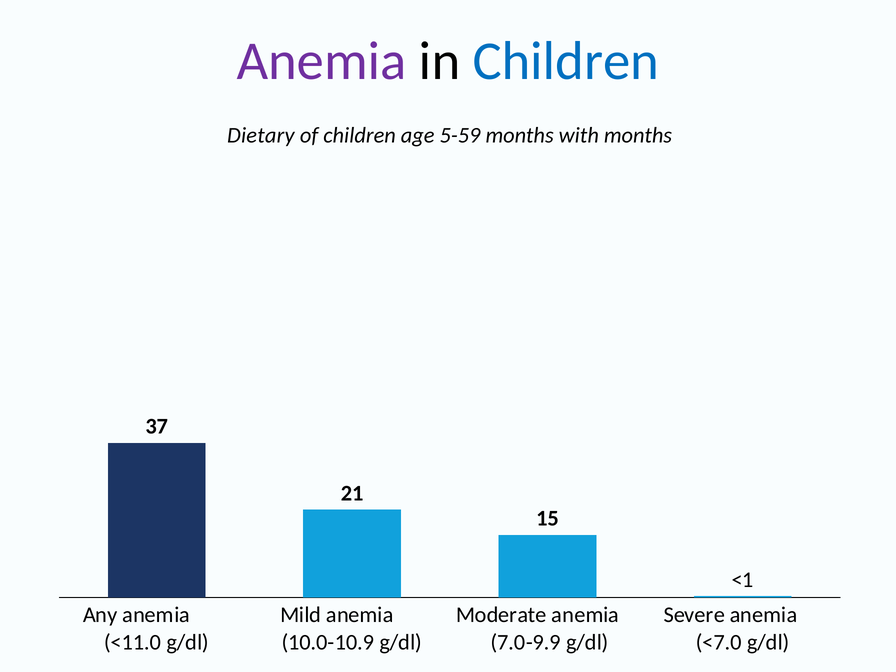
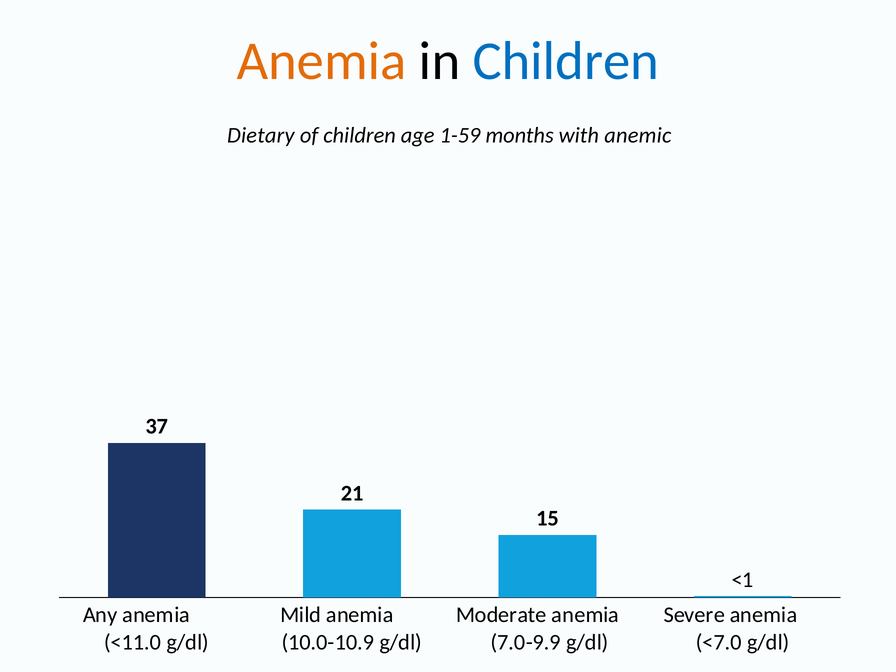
Anemia colour: purple -> orange (322, 61)
5-59: 5-59 -> 1-59 (460, 135)
with months: months -> anemic (638, 135)
